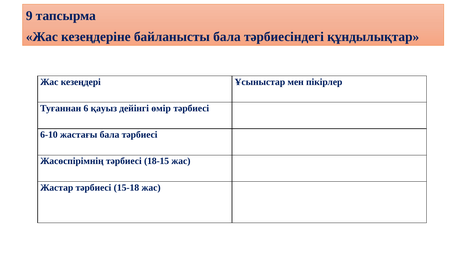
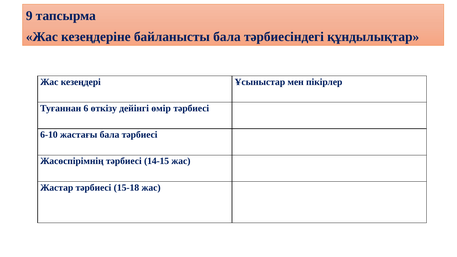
қауыз: қауыз -> өткізу (104, 108)
18-15: 18-15 -> 14-15 (157, 161)
